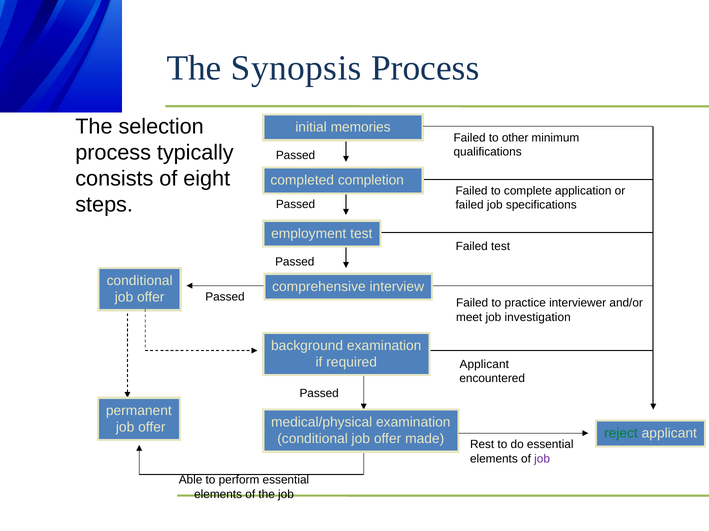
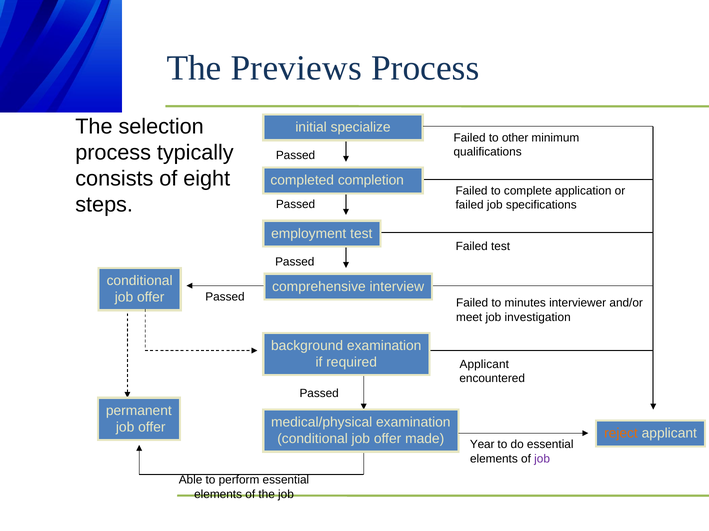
Synopsis: Synopsis -> Previews (296, 68)
memories: memories -> specialize (361, 127)
practice: practice -> minutes (525, 303)
reject colour: green -> orange (621, 434)
Rest: Rest -> Year (482, 445)
